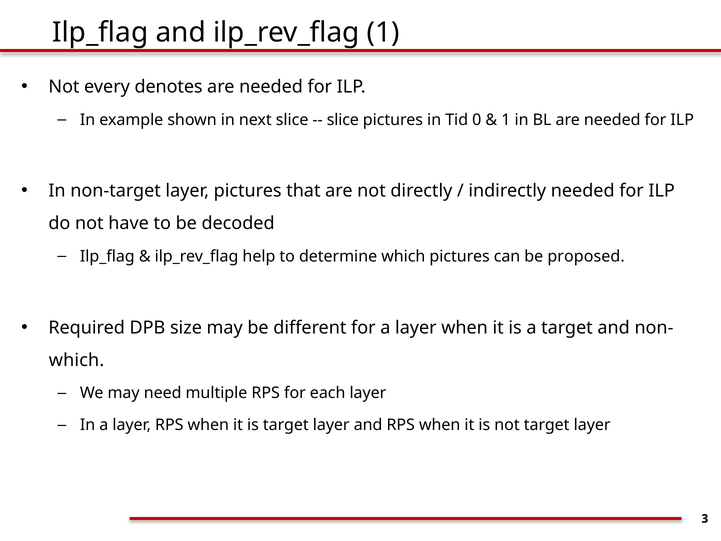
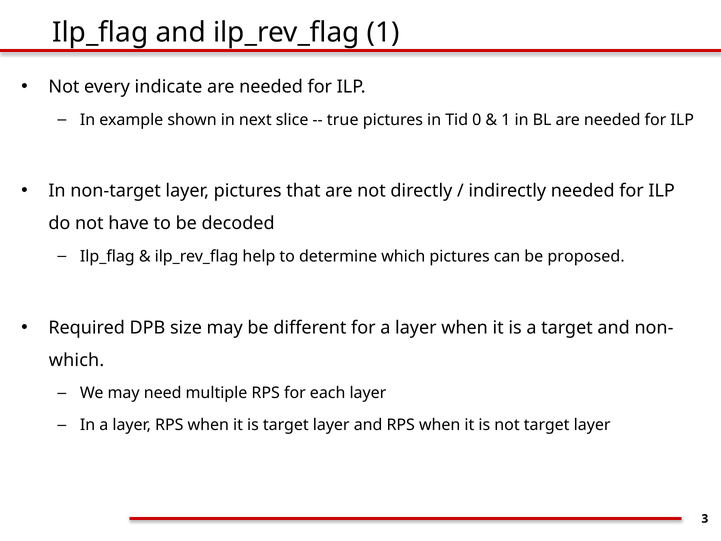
denotes: denotes -> indicate (168, 87)
slice: slice -> true (343, 120)
